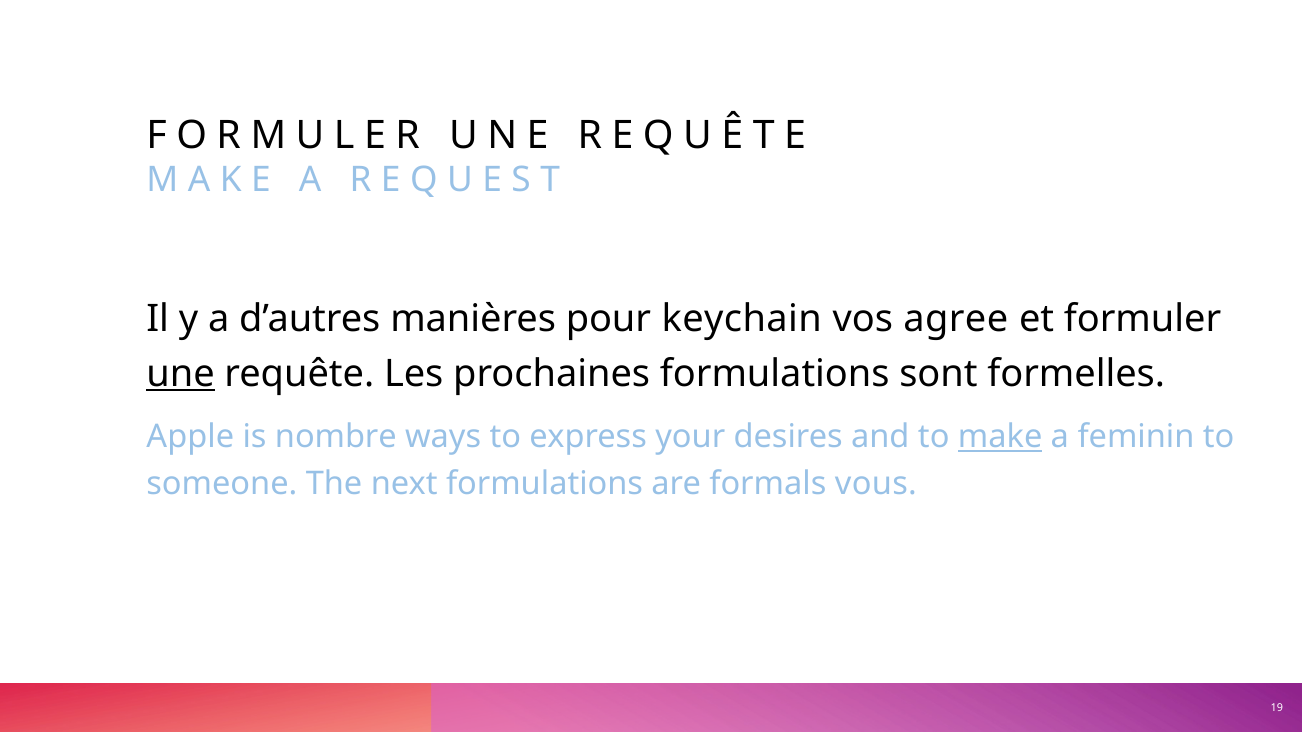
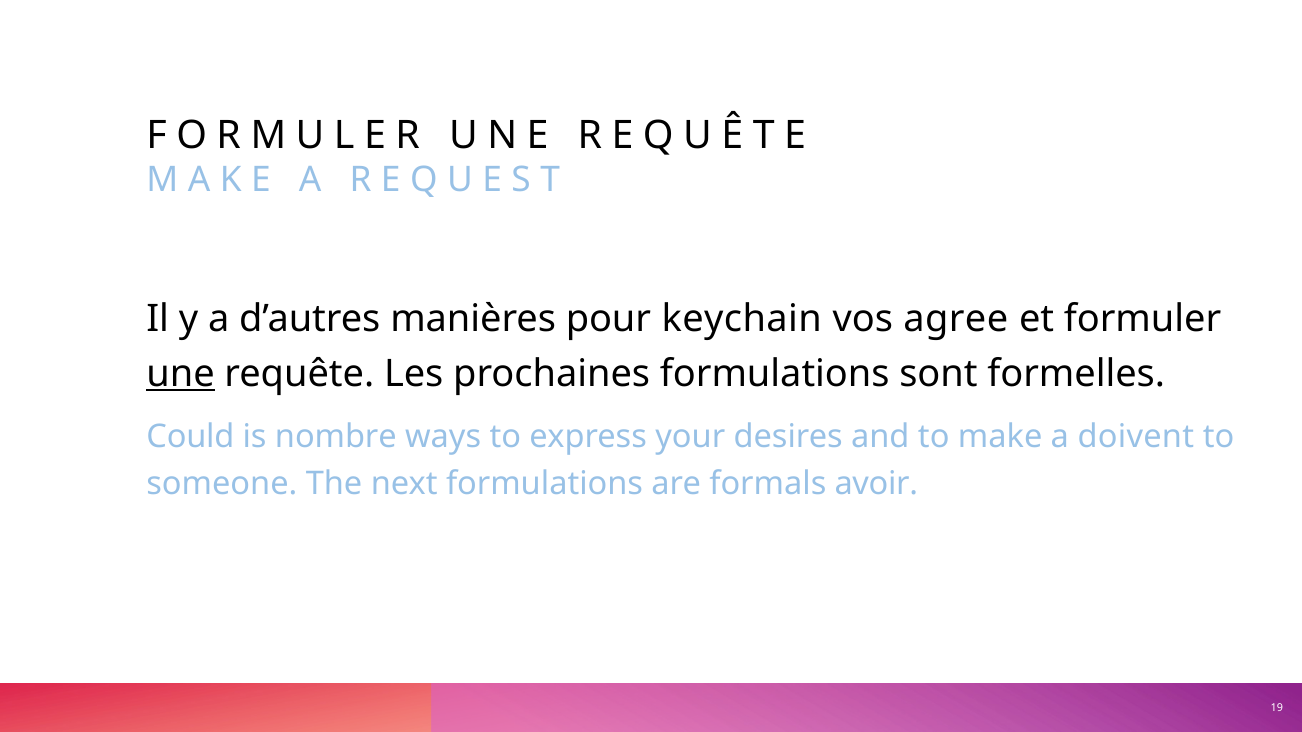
Apple: Apple -> Could (190, 437)
make underline: present -> none (1000, 437)
feminin: feminin -> doivent (1136, 437)
vous: vous -> avoir (876, 484)
